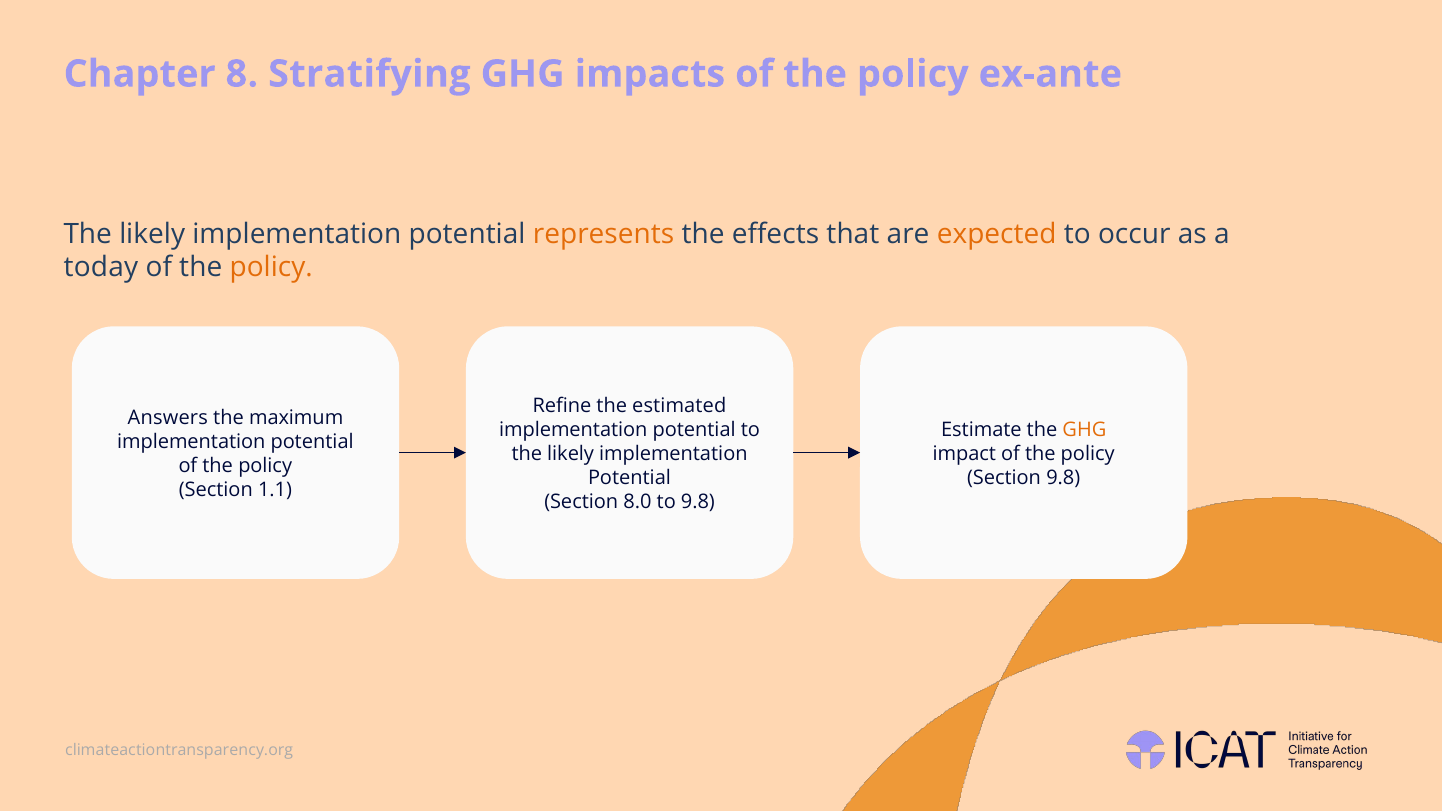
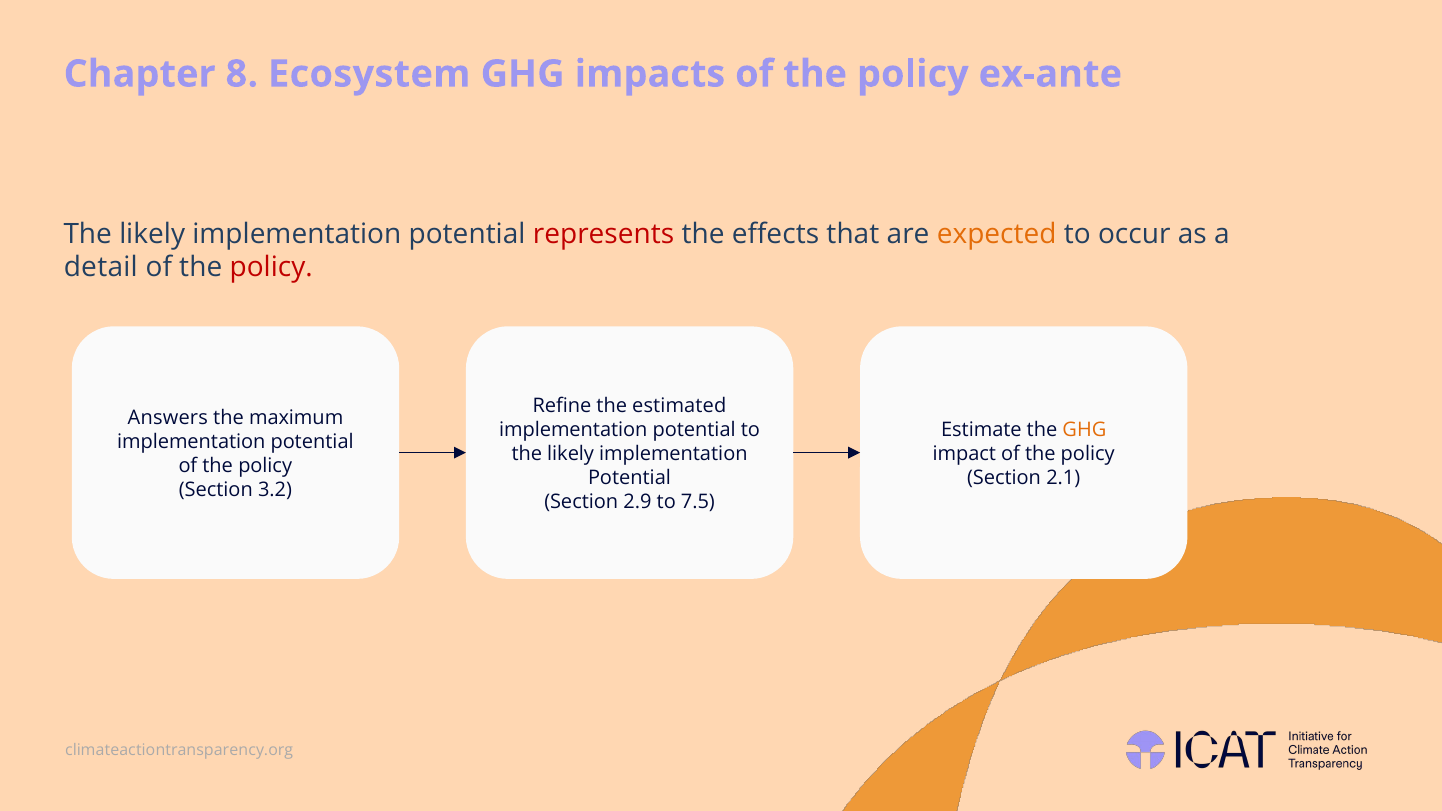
Stratifying: Stratifying -> Ecosystem (369, 74)
represents colour: orange -> red (604, 234)
today: today -> detail (101, 268)
policy colour: orange -> red (271, 268)
Section 9.8: 9.8 -> 2.1 (1063, 478)
1.1: 1.1 -> 3.2 (275, 490)
8.0: 8.0 -> 2.9 (638, 502)
to 9.8: 9.8 -> 7.5 (698, 502)
